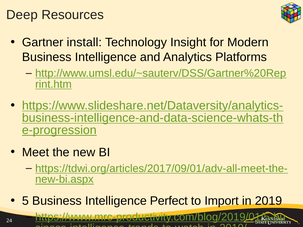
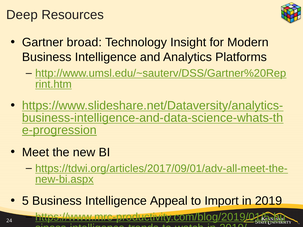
install: install -> broad (84, 43)
Perfect: Perfect -> Appeal (169, 201)
